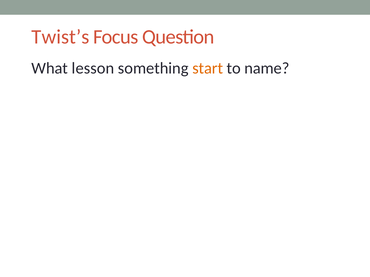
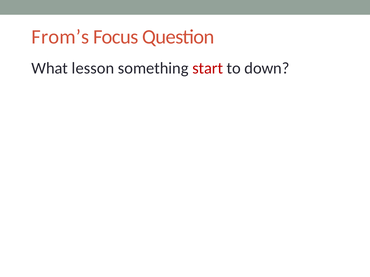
Twist’s: Twist’s -> From’s (60, 37)
start colour: orange -> red (208, 68)
name: name -> down (267, 68)
